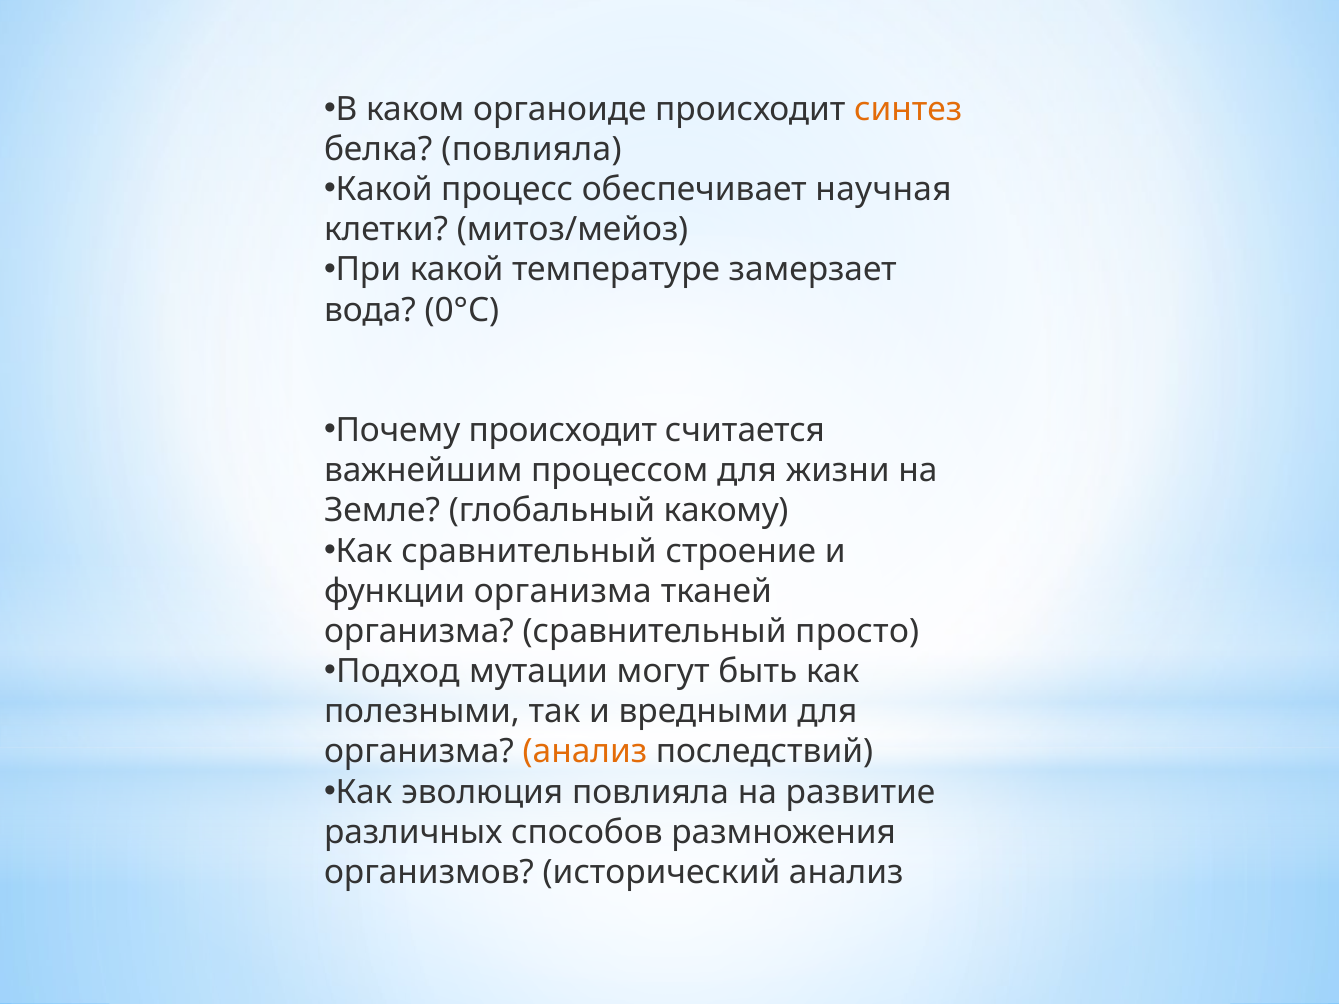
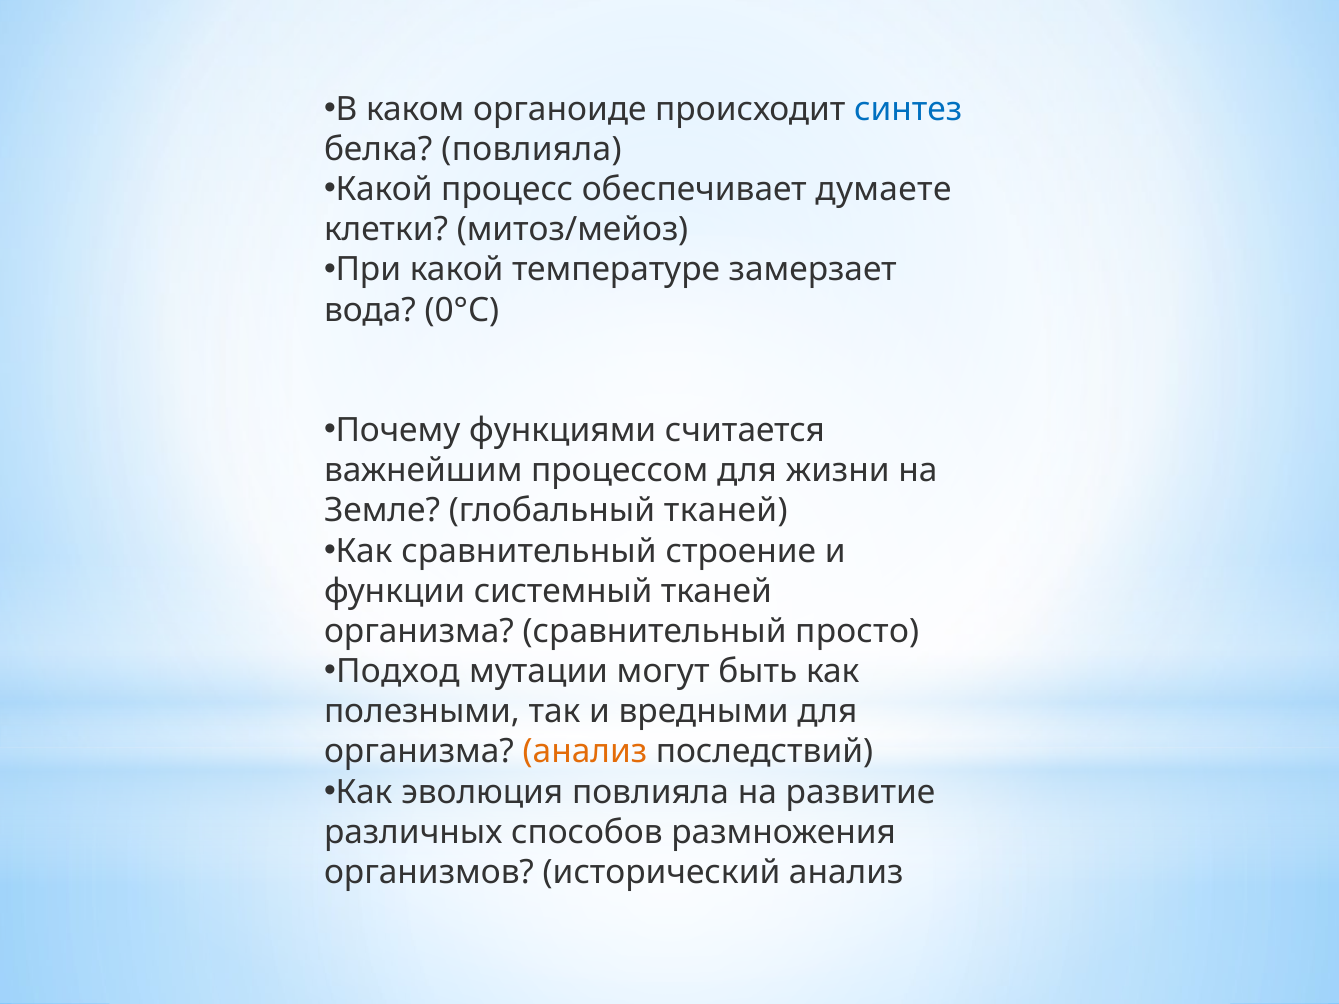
синтез colour: orange -> blue (908, 109)
научная: научная -> думаете (883, 190)
Почему происходит: происходит -> функциями (563, 431)
глобальный какому: какому -> тканей (726, 511)
функции организма: организма -> системный (563, 591)
